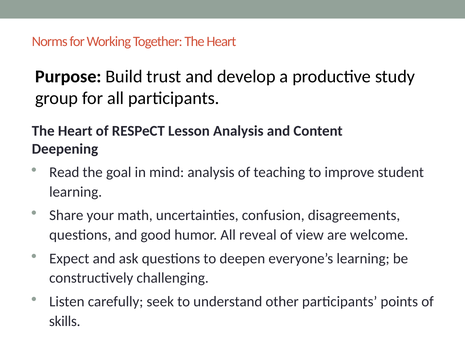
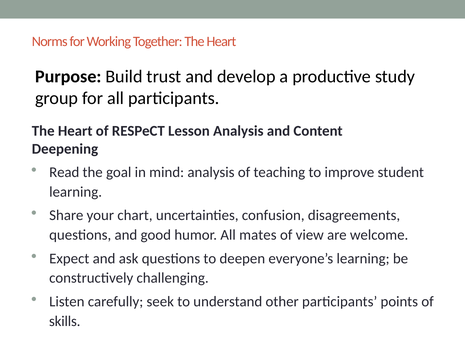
math: math -> chart (135, 215)
reveal: reveal -> mates (258, 235)
